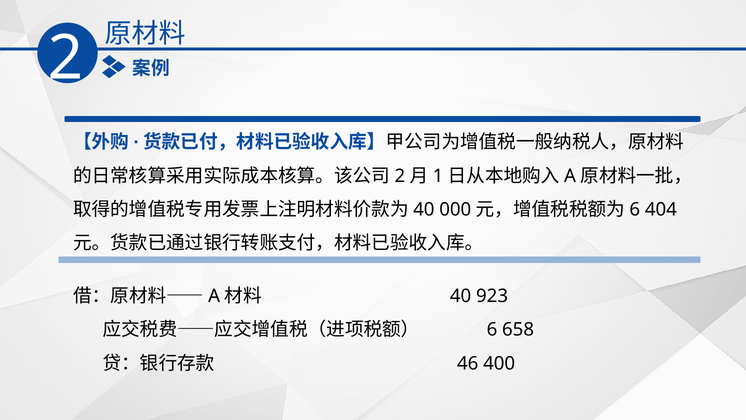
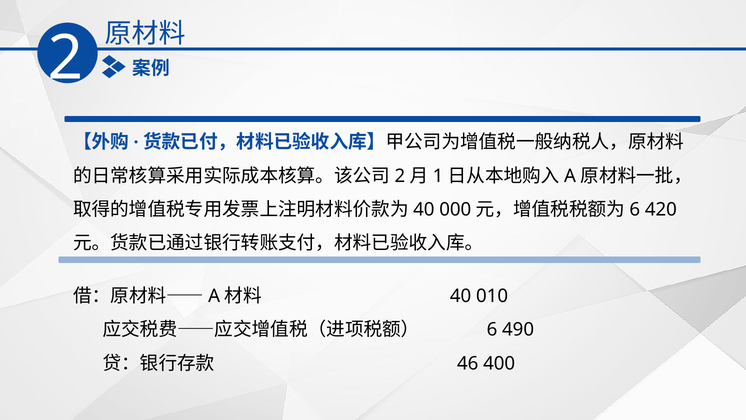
404: 404 -> 420 (661, 209)
923: 923 -> 010 (492, 296)
658: 658 -> 490 (518, 330)
